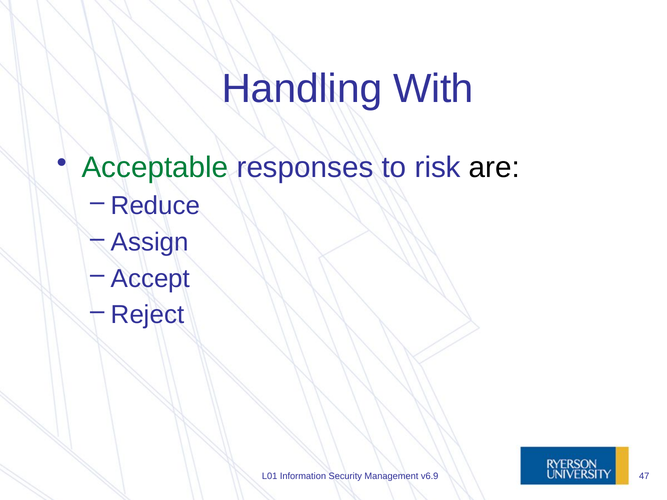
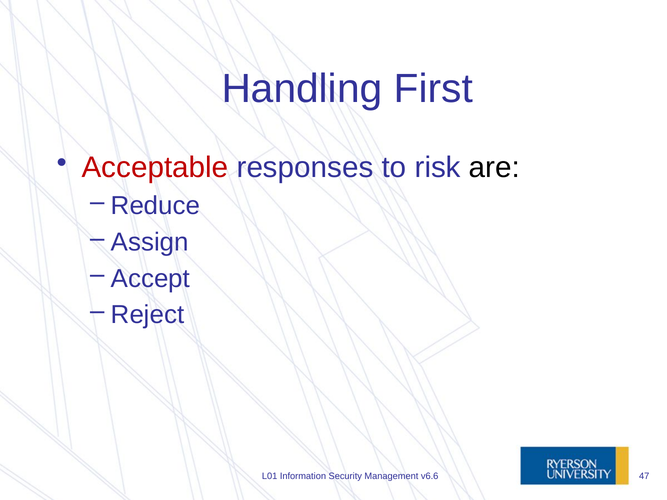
With: With -> First (433, 89)
Acceptable colour: green -> red (155, 168)
v6.9: v6.9 -> v6.6 (430, 476)
